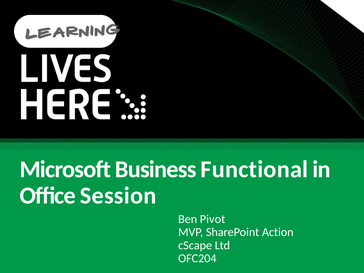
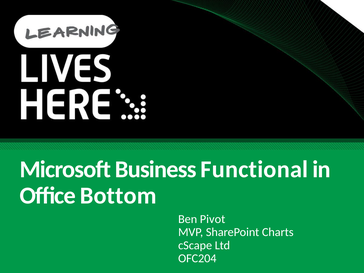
Session: Session -> Bottom (118, 196)
Action: Action -> Charts (278, 232)
